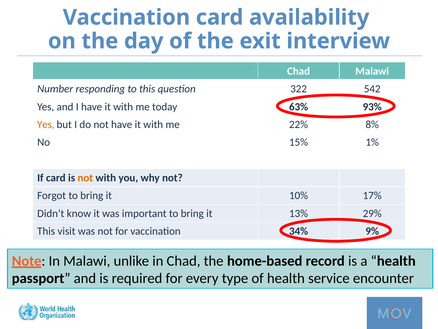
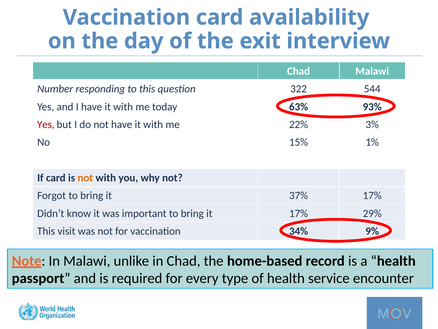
542: 542 -> 544 (372, 89)
Yes colour: orange -> red (46, 124)
8%: 8% -> 3% (372, 124)
10%: 10% -> 37% (299, 195)
it 13%: 13% -> 17% (299, 213)
